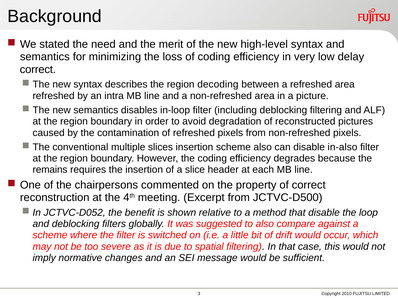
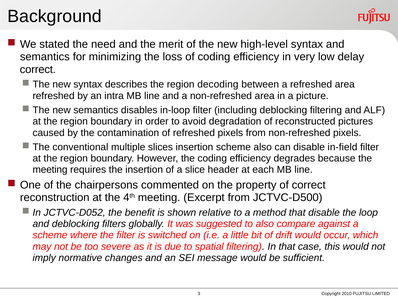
in-also: in-also -> in-field (342, 147)
remains: remains -> meeting (50, 170)
